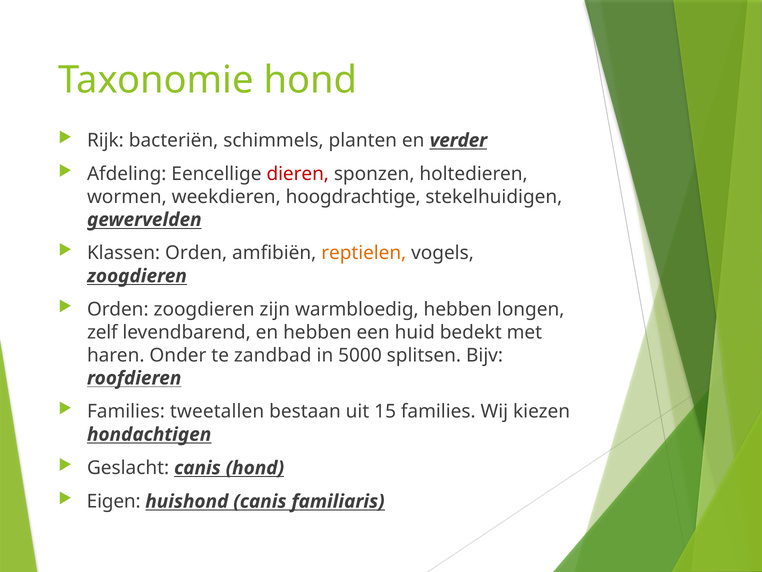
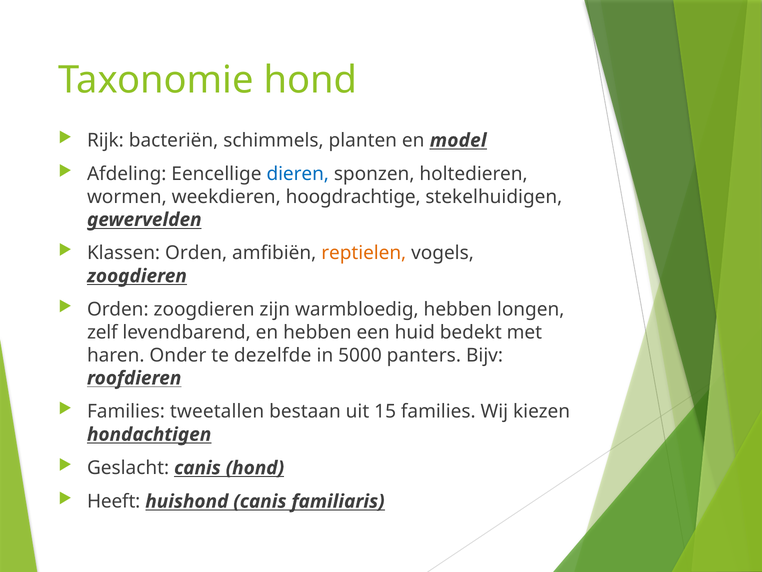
verder: verder -> model (458, 140)
dieren colour: red -> blue (298, 174)
zandbad: zandbad -> dezelfde (273, 355)
splitsen: splitsen -> panters (424, 355)
Eigen: Eigen -> Heeft (114, 501)
